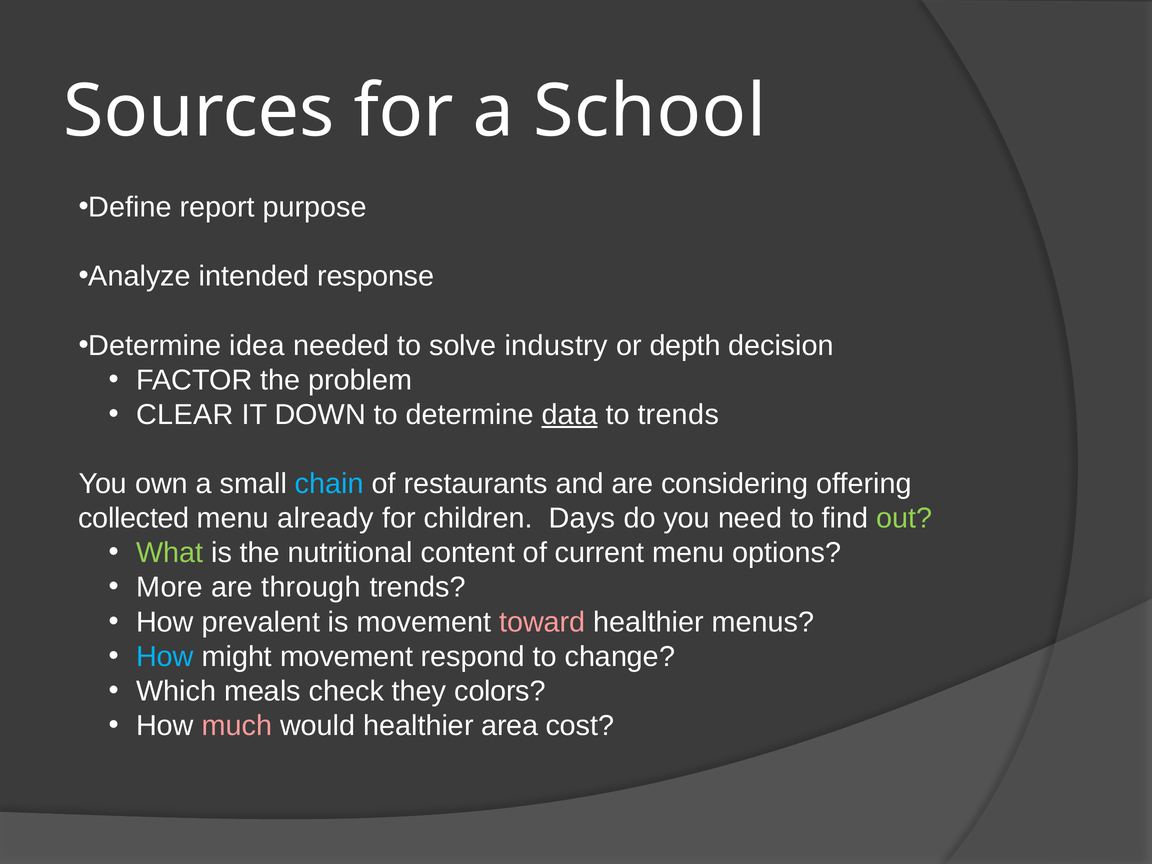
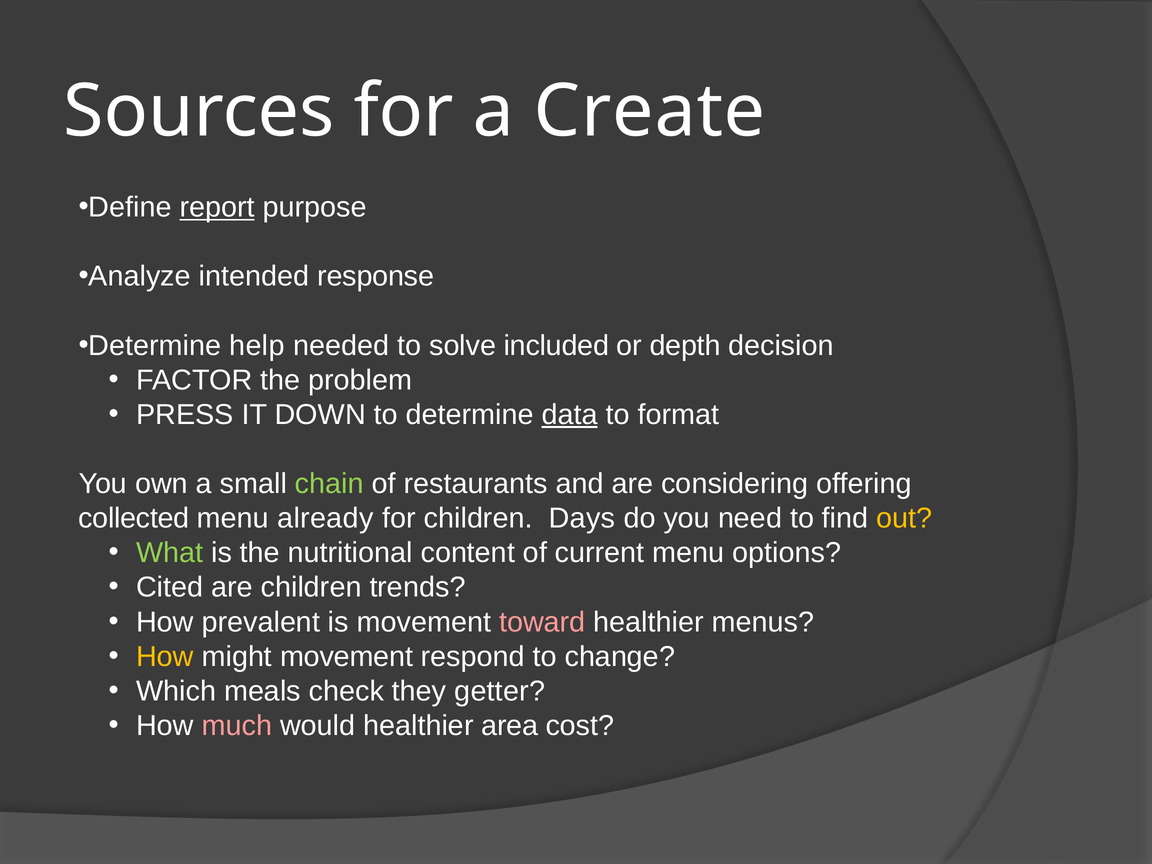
School: School -> Create (650, 112)
report underline: none -> present (217, 207)
idea: idea -> help (257, 346)
industry: industry -> included (556, 346)
CLEAR: CLEAR -> PRESS (185, 415)
to trends: trends -> format (678, 415)
chain colour: light blue -> light green (329, 484)
out colour: light green -> yellow (904, 518)
More: More -> Cited (170, 587)
are through: through -> children (311, 587)
How colour: light blue -> yellow (165, 657)
colors: colors -> getter (500, 691)
